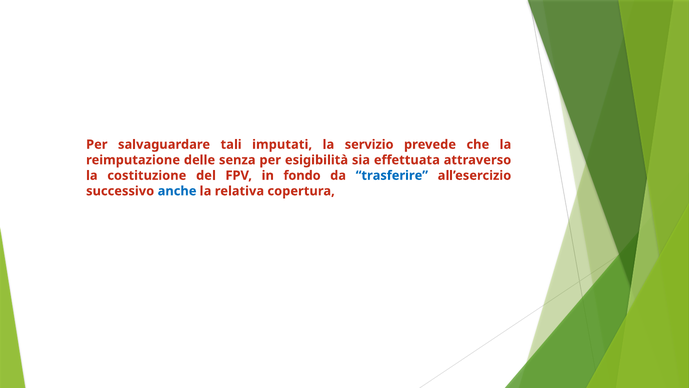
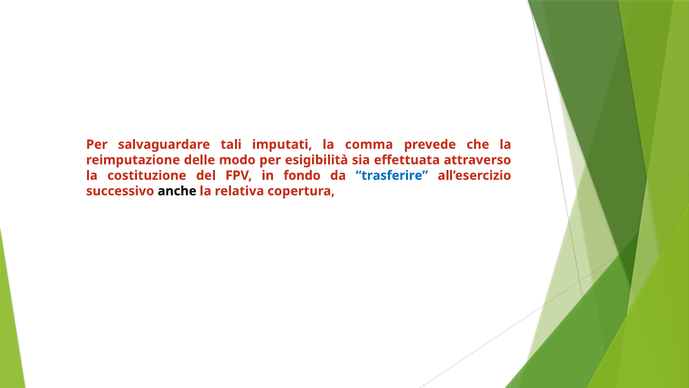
servizio: servizio -> comma (369, 144)
senza: senza -> modo (237, 160)
anche colour: blue -> black (177, 191)
